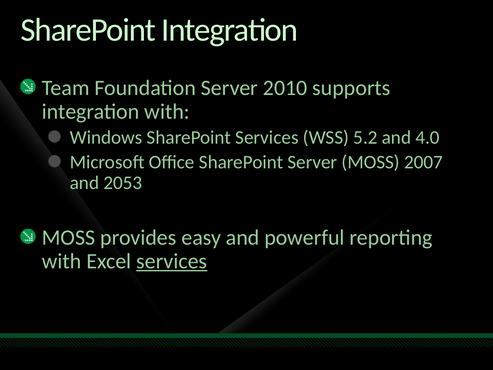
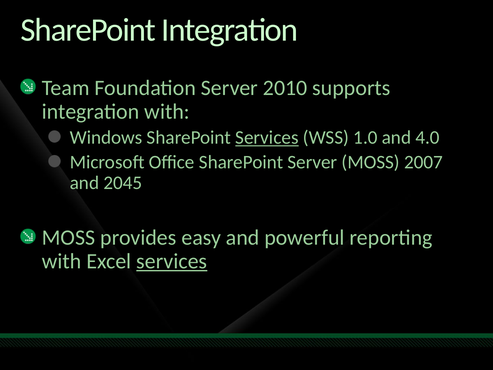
Services underline: none -> present (267, 138)
5.2: 5.2 -> 1.0 (365, 138)
2053: 2053 -> 2045 (123, 183)
